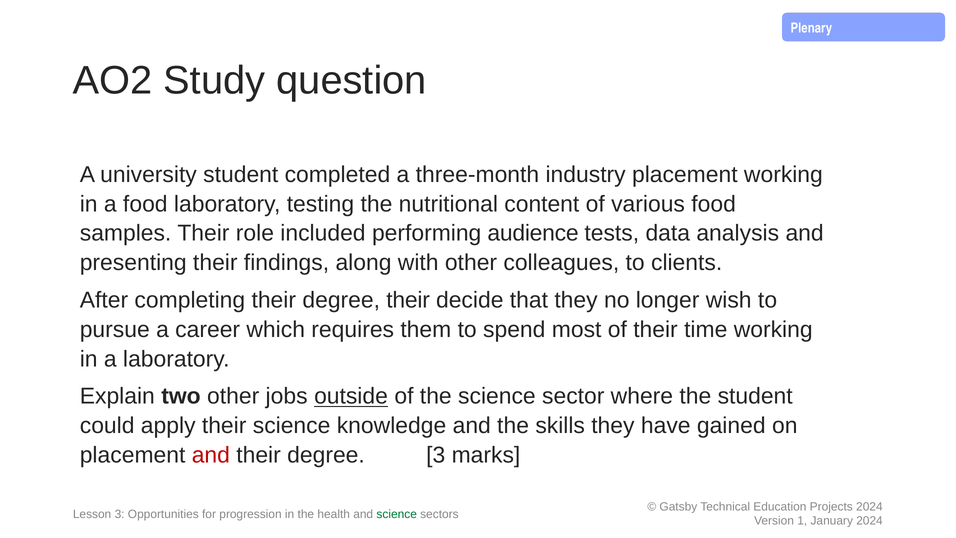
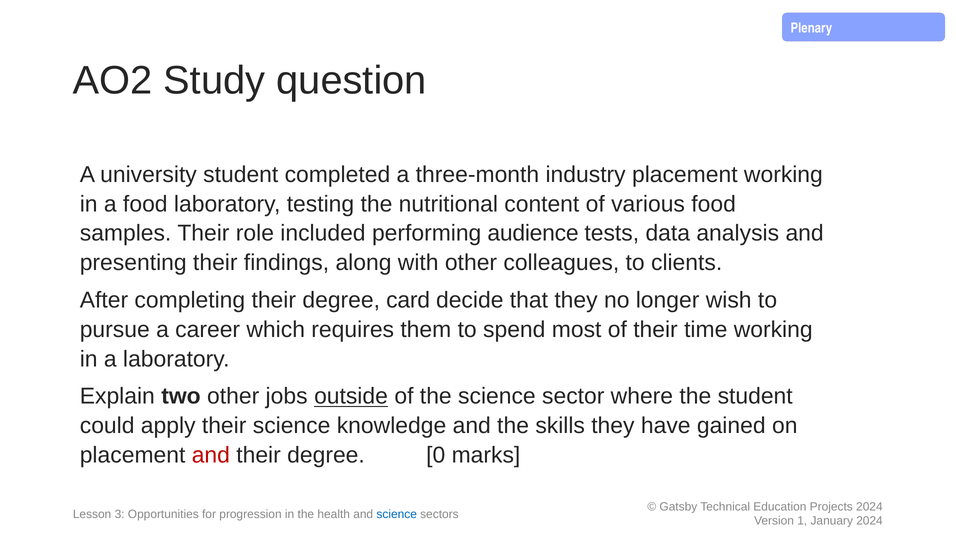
degree their: their -> card (408, 300)
degree 3: 3 -> 0 (436, 455)
science colour: green -> blue (397, 514)
